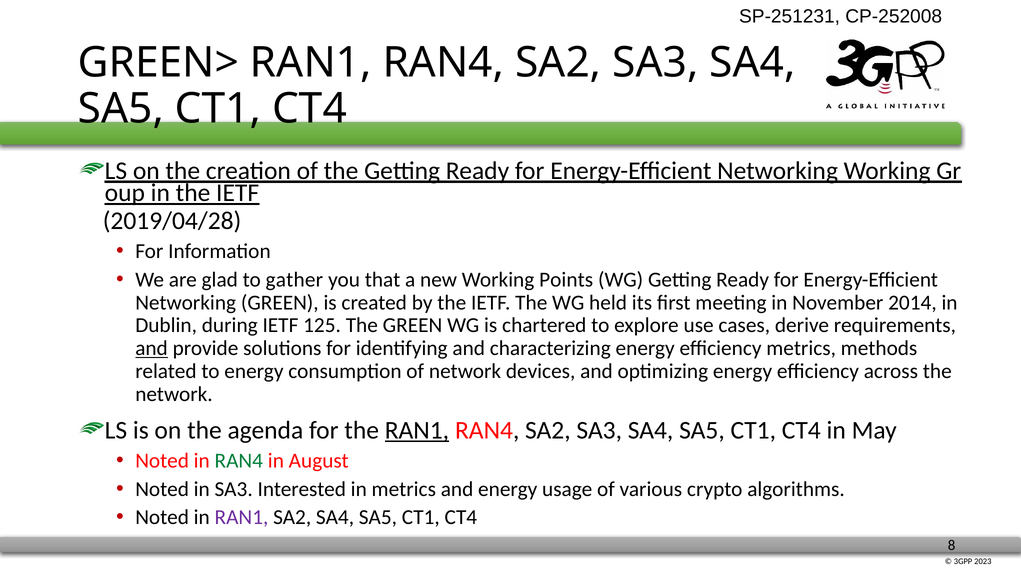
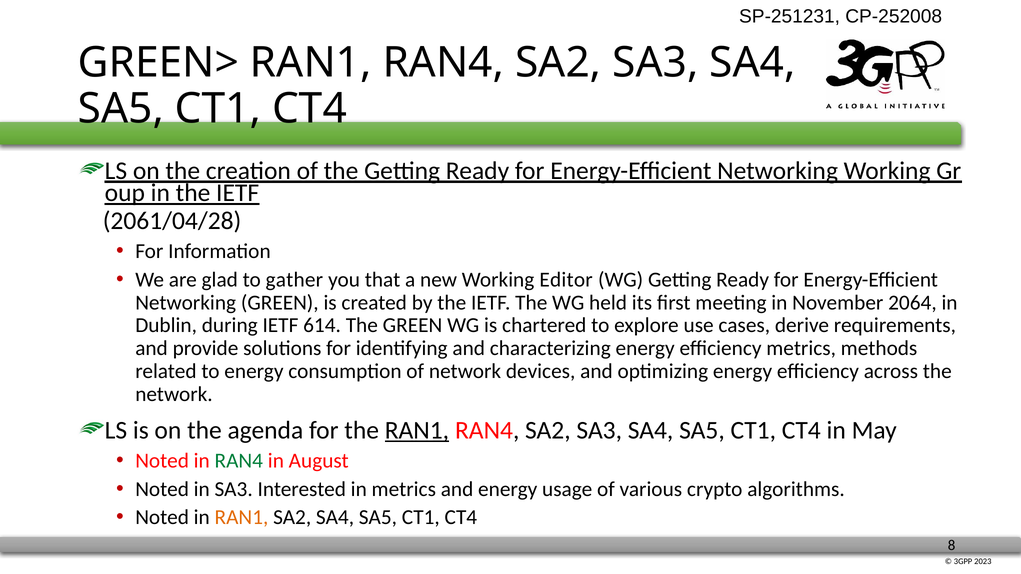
2019/04/28: 2019/04/28 -> 2061/04/28 (172, 221)
Points: Points -> Editor (566, 280)
2014: 2014 -> 2064 (912, 303)
125: 125 -> 614 (322, 326)
and underline: present -> none (152, 349)
RAN1 colour: purple -> orange (241, 518)
